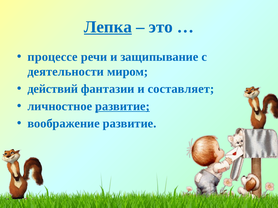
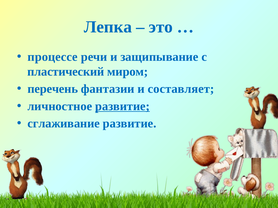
Лепка underline: present -> none (108, 27)
деятельности: деятельности -> пластический (66, 72)
действий: действий -> перечень (53, 89)
воображение: воображение -> сглаживание (64, 124)
